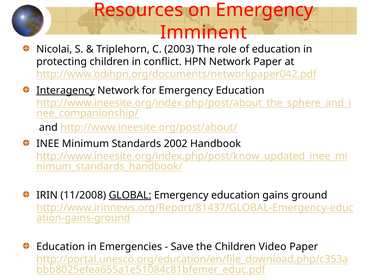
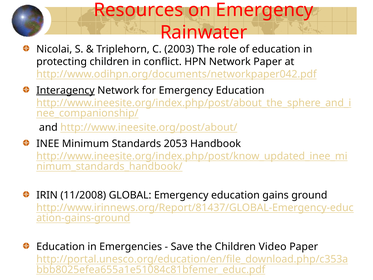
Imminent: Imminent -> Rainwater (204, 32)
2002: 2002 -> 2053 (176, 144)
GLOBAL underline: present -> none (130, 195)
